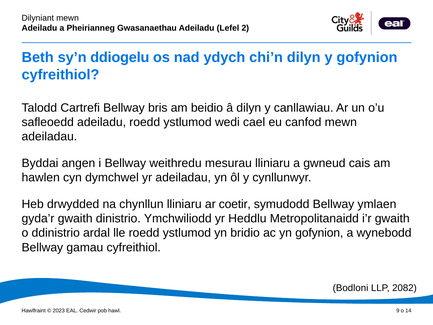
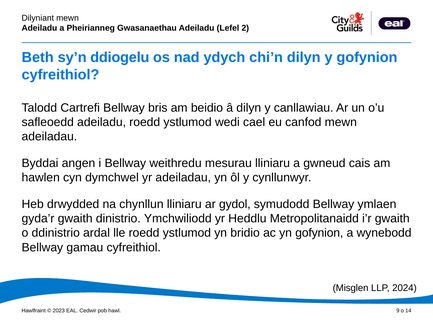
coetir: coetir -> gydol (235, 204)
Bodloni: Bodloni -> Misglen (351, 288)
2082: 2082 -> 2024 (404, 288)
